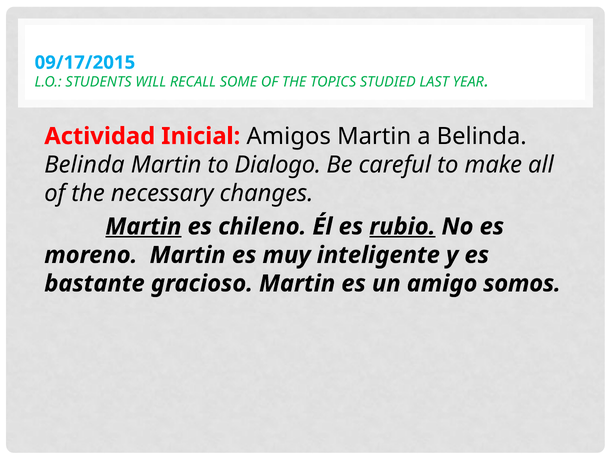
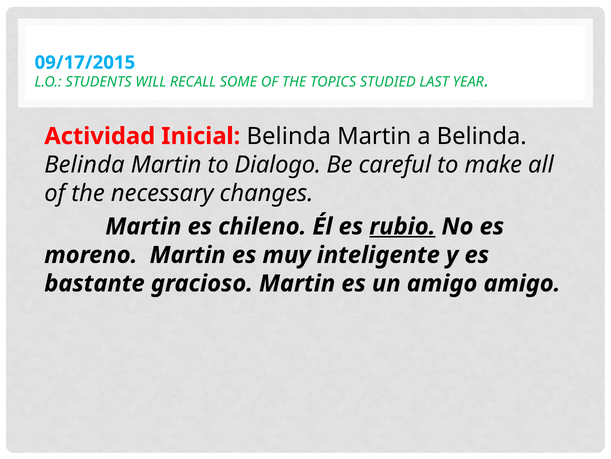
Inicial Amigos: Amigos -> Belinda (289, 136)
Martin underline: present -> none (143, 226)
amigo somos: somos -> amigo (522, 283)
